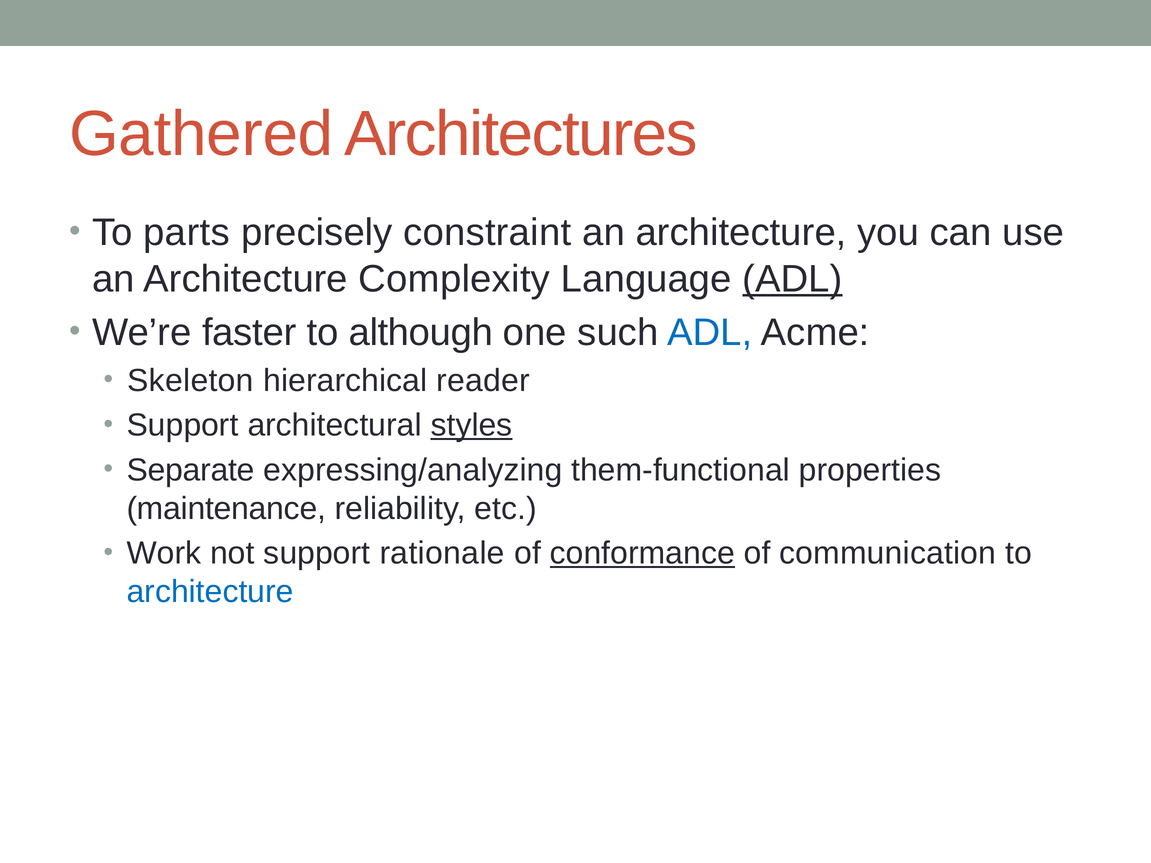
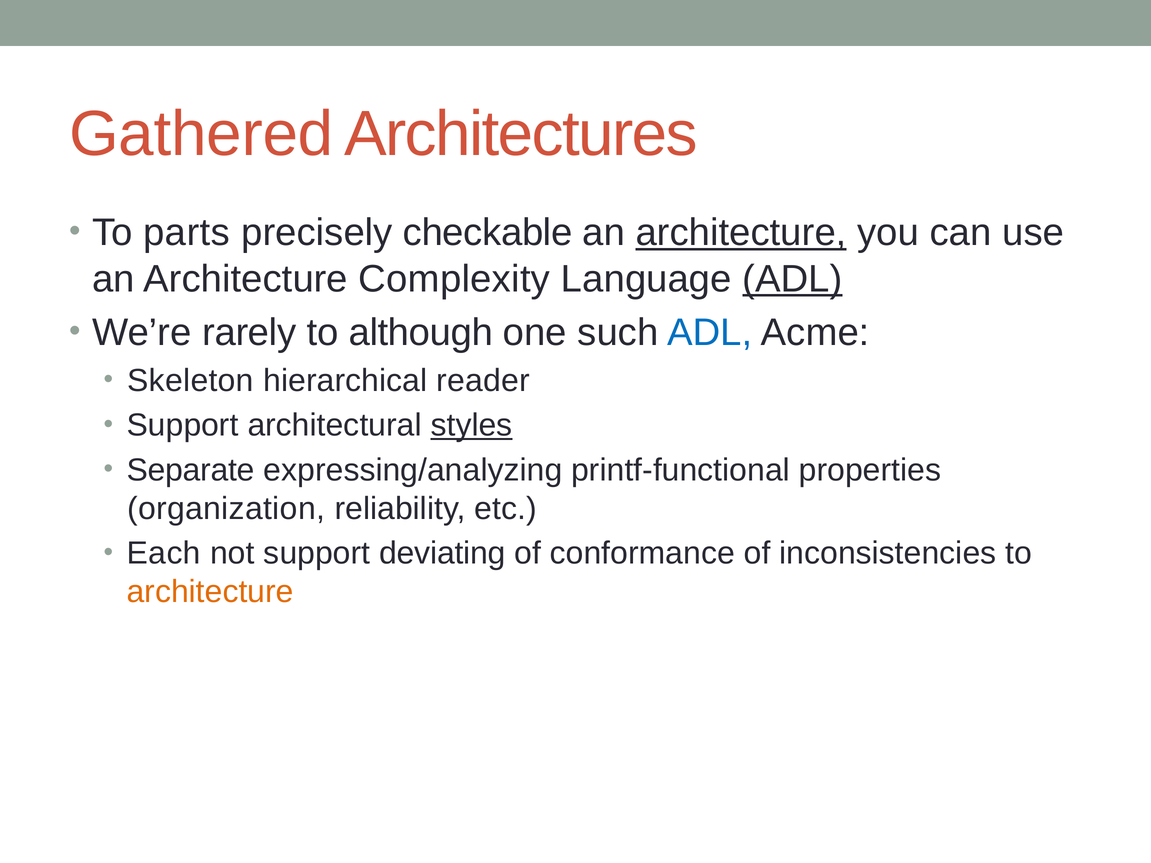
constraint: constraint -> checkable (488, 233)
architecture underline: none -> present (741, 233)
faster: faster -> rarely (249, 333)
them-functional: them-functional -> printf-functional (681, 470)
maintenance: maintenance -> organization (226, 509)
Work: Work -> Each (164, 553)
rationale: rationale -> deviating (442, 553)
conformance underline: present -> none (642, 553)
communication: communication -> inconsistencies (888, 553)
architecture colour: blue -> orange (210, 592)
